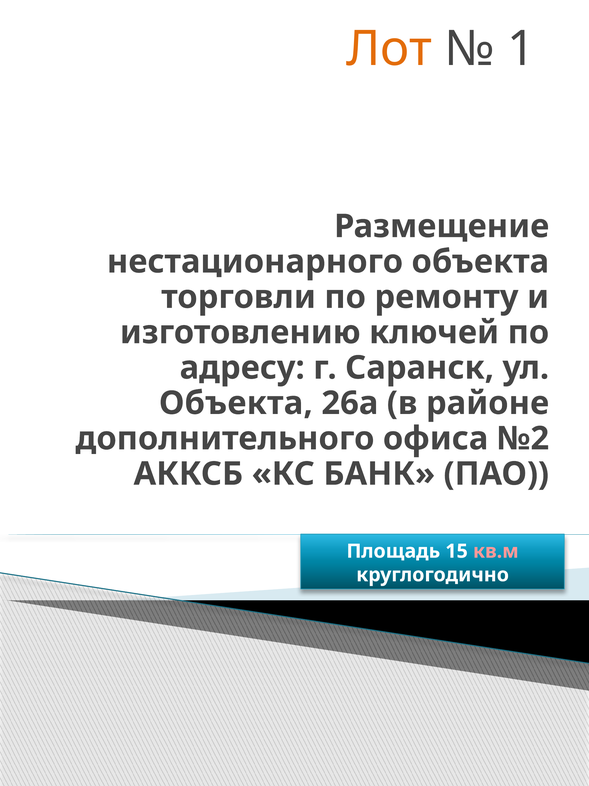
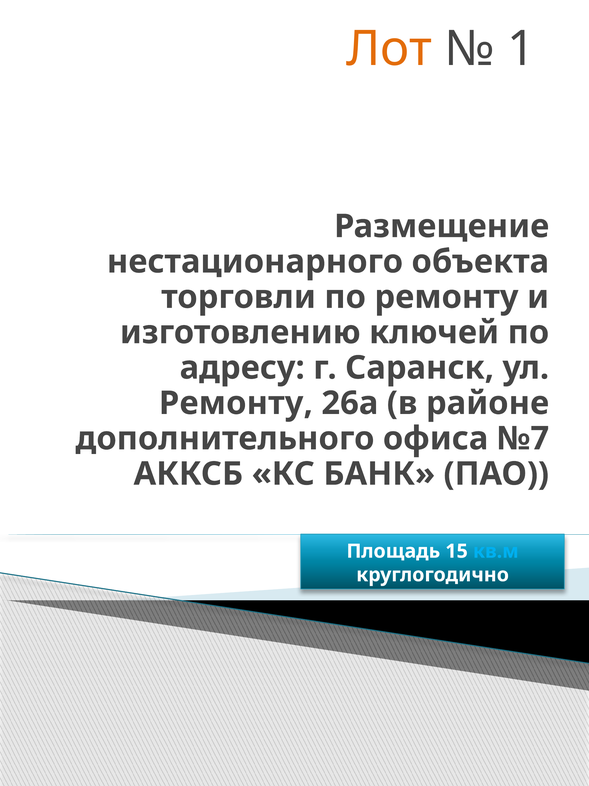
Объекта: Объекта -> Ремонту (236, 403)
№2: №2 -> №7 (523, 438)
кв.м colour: pink -> light blue (496, 551)
